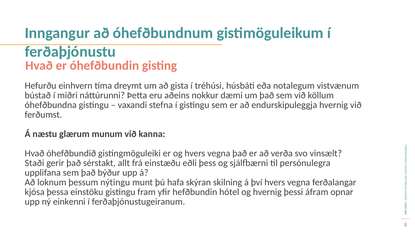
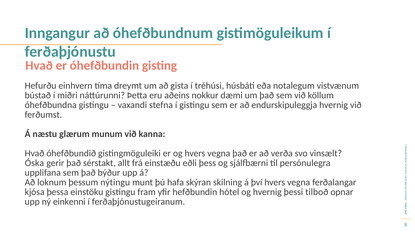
Staði: Staði -> Óska (34, 163)
áfram: áfram -> tilboð (317, 192)
